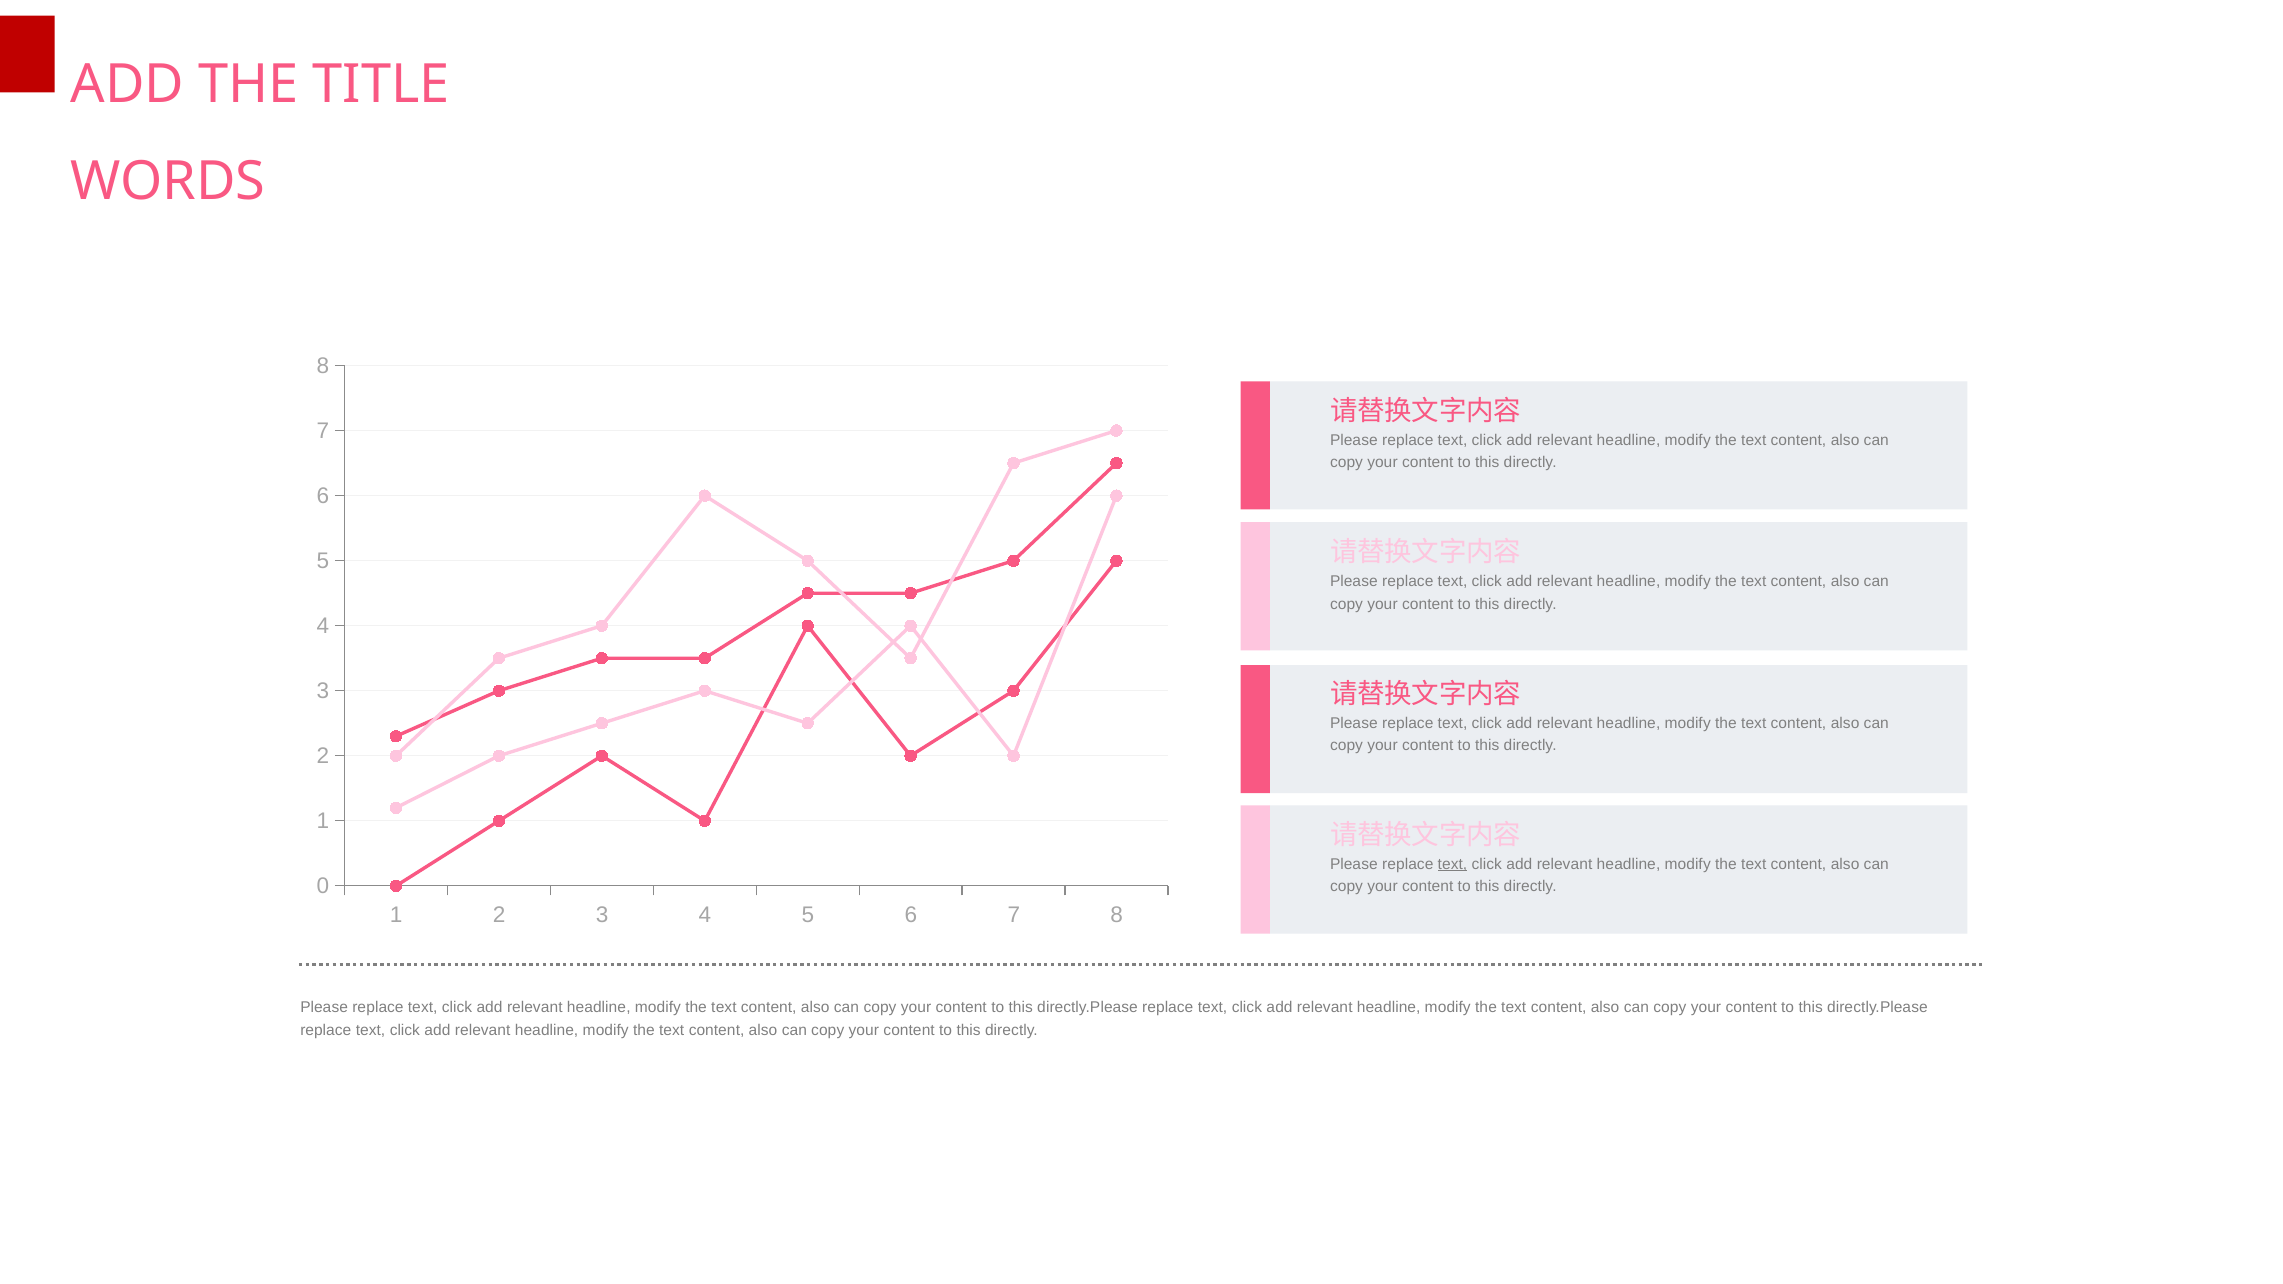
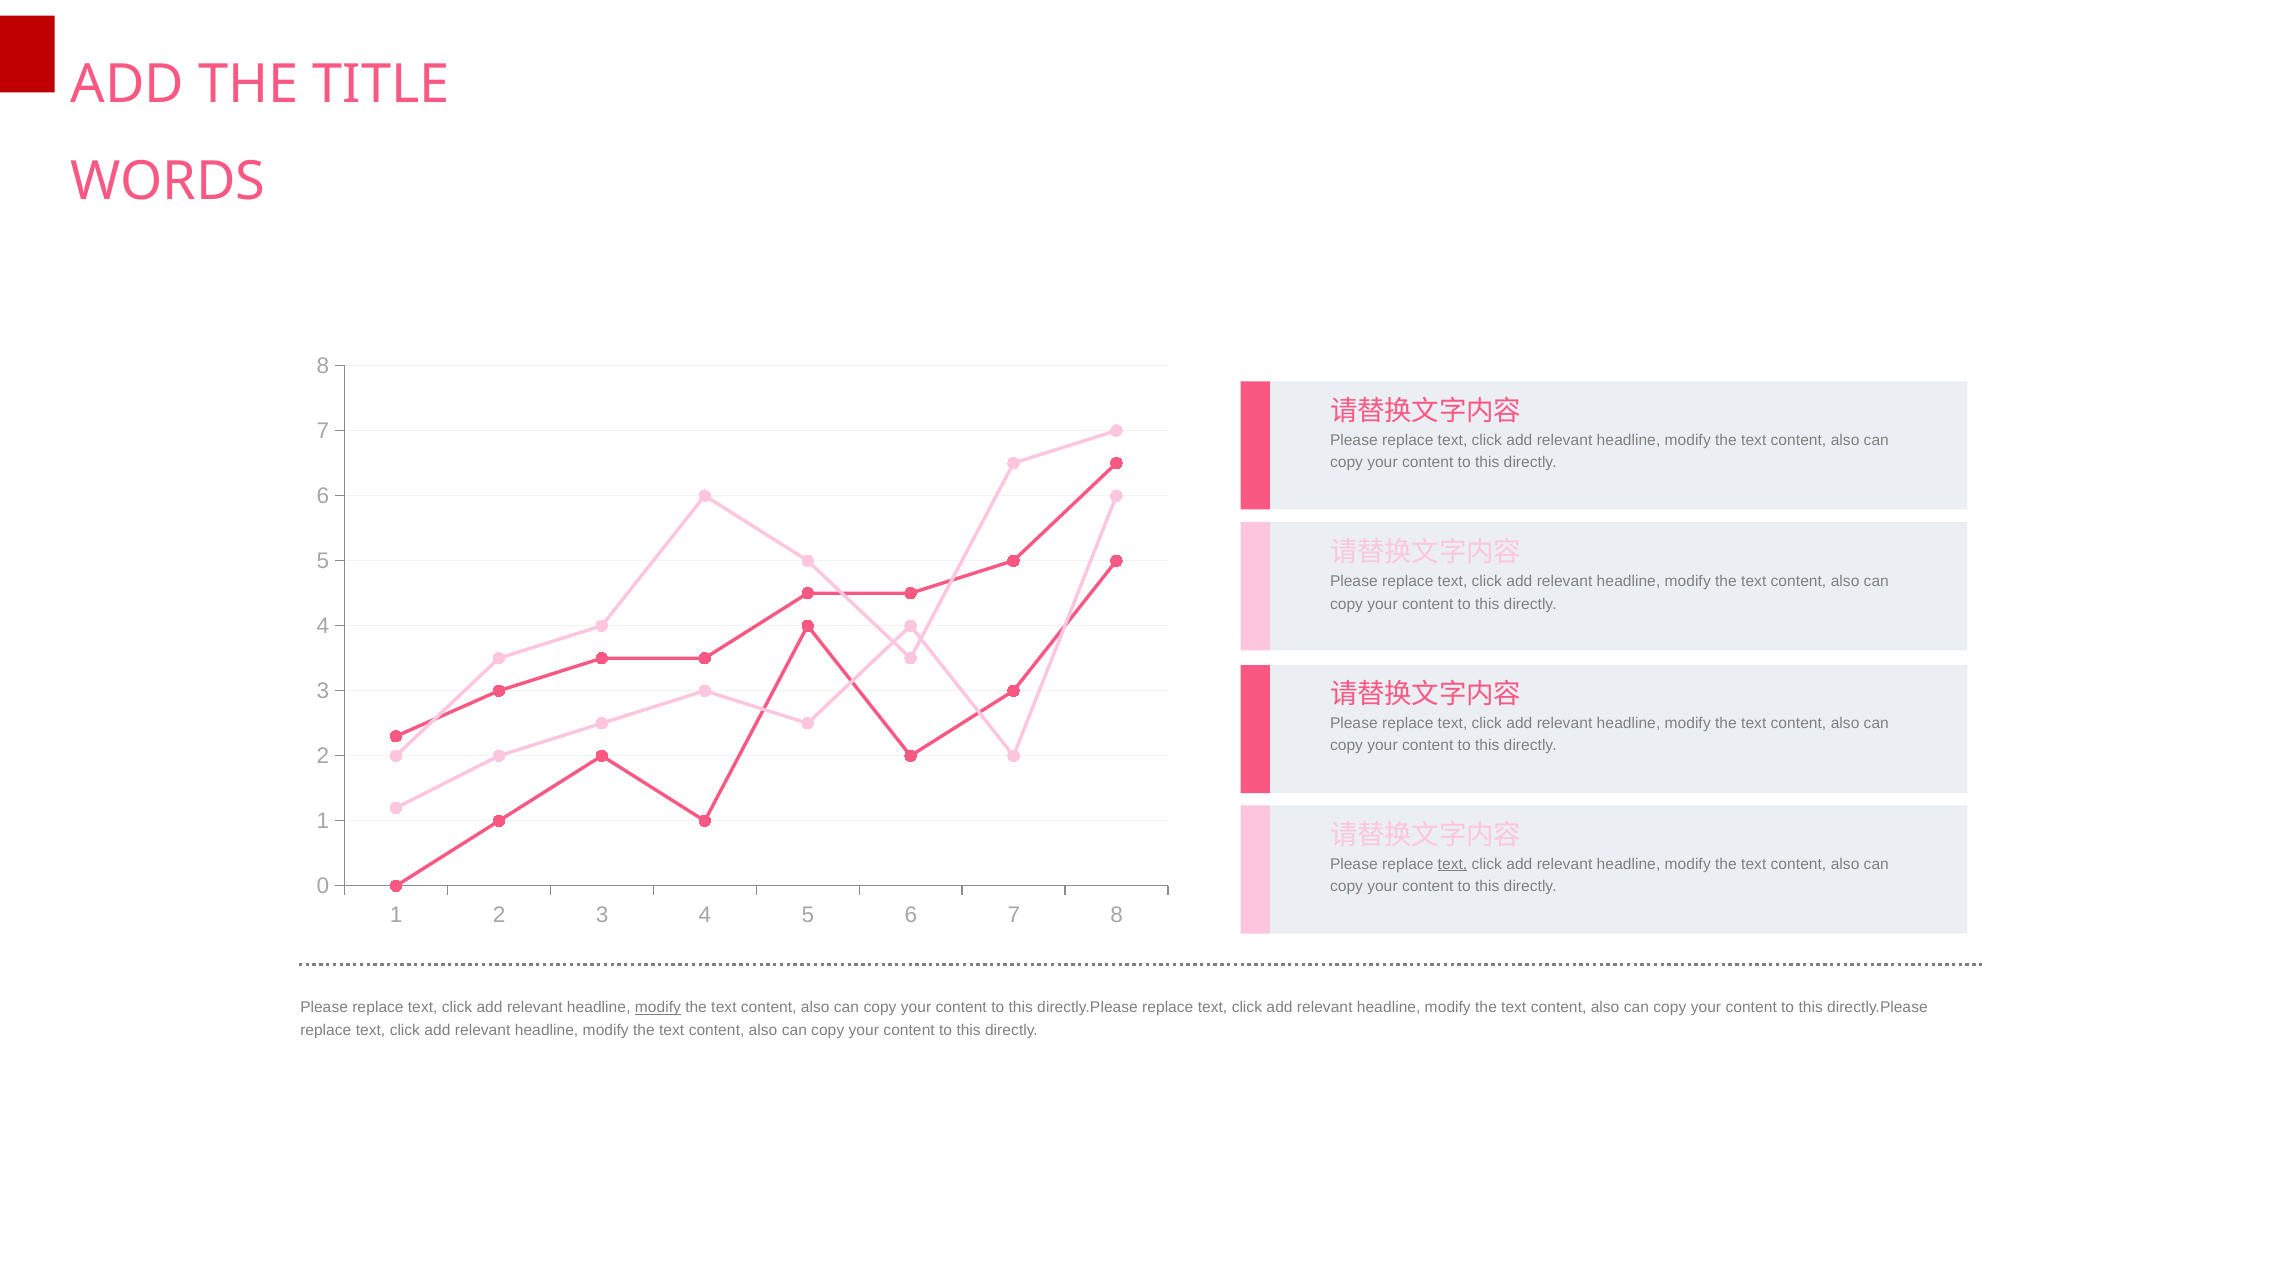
modify underline: none -> present (658, 1008)
